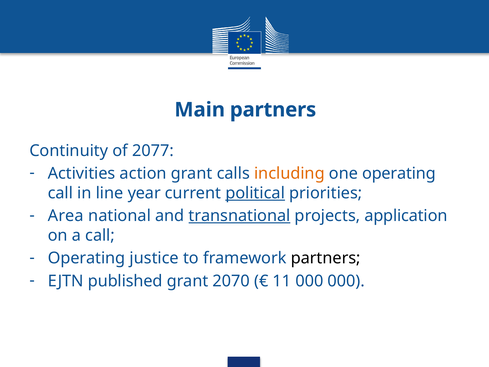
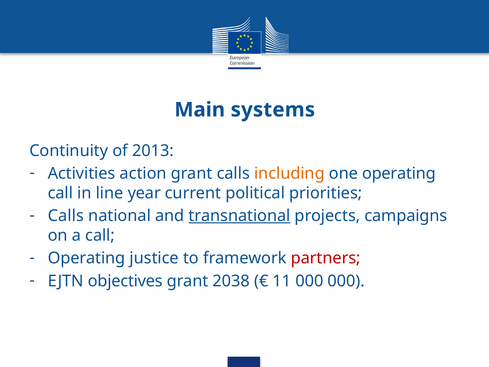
Main partners: partners -> systems (273, 110)
2077: 2077 -> 2013 (153, 151)
political underline: present -> none (255, 193)
Area: Area -> Calls (66, 216)
application: application -> campaigns (406, 216)
partners colour: black -> red (326, 258)
published: published -> objectives (125, 281)
2070: 2070 -> 2038 (231, 281)
